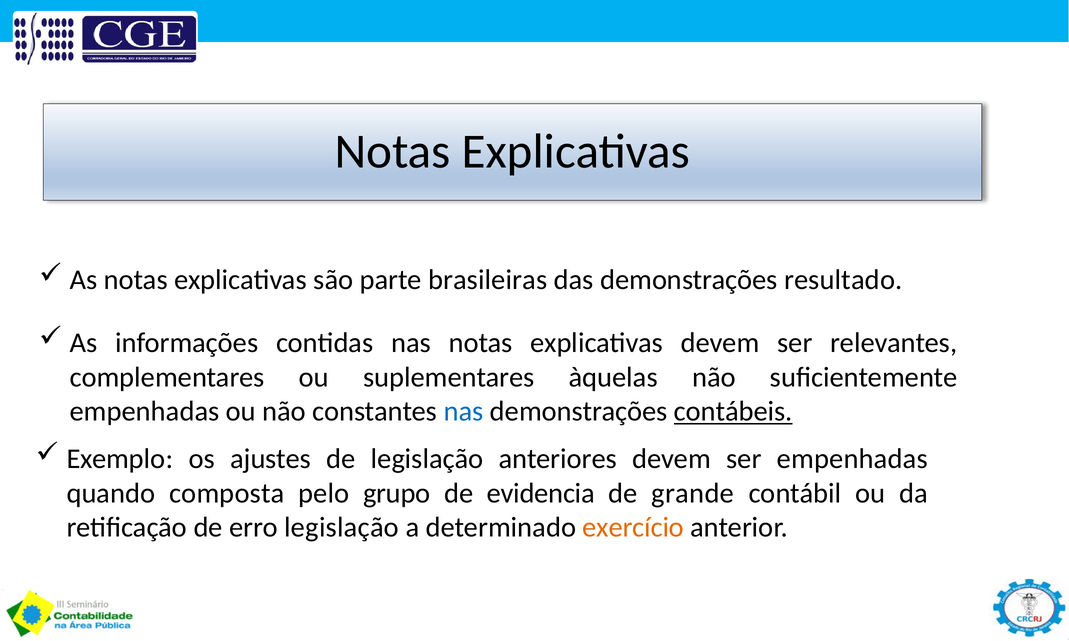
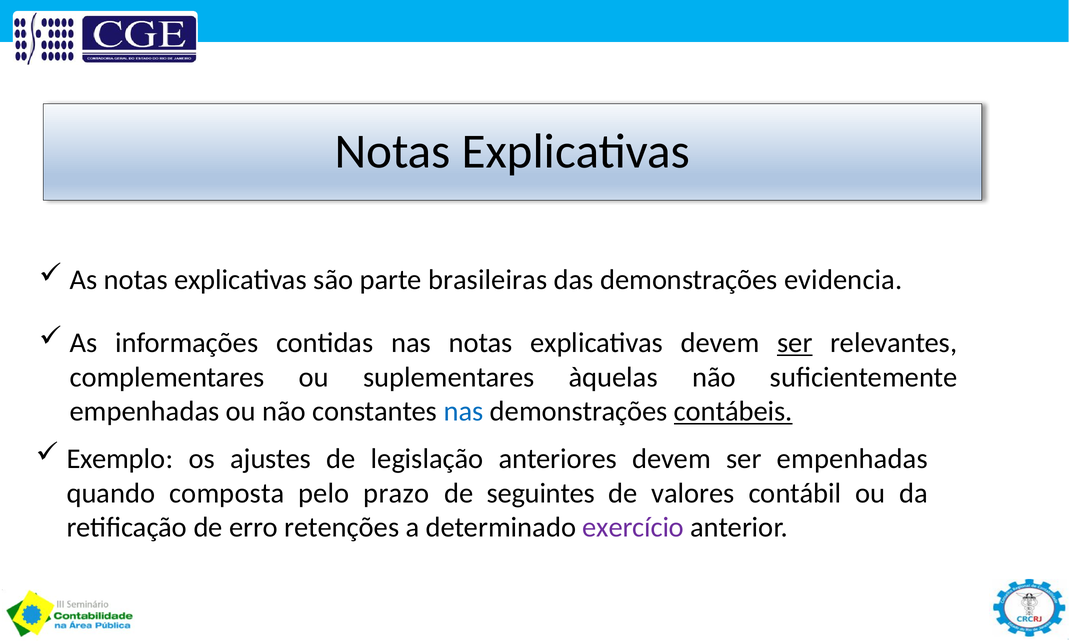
resultado: resultado -> evidencia (843, 280)
ser underline: none -> present (795, 343)
grupo: grupo -> prazo (396, 493)
evidencia: evidencia -> seguintes (541, 493)
grande: grande -> valores (693, 493)
erro legislação: legislação -> retenções (342, 528)
exercício colour: orange -> purple (633, 528)
